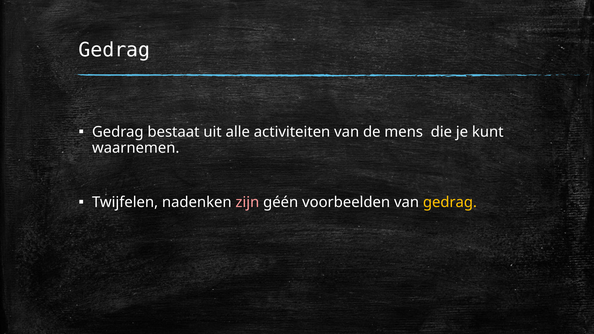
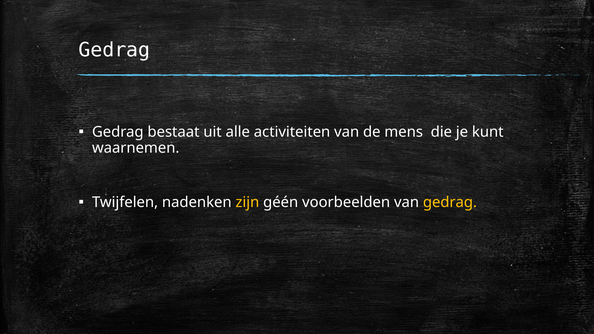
zijn colour: pink -> yellow (247, 202)
